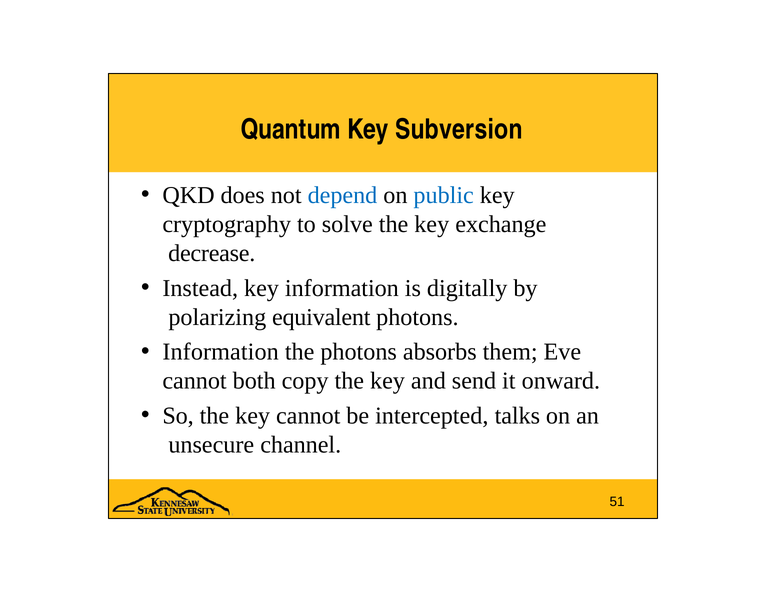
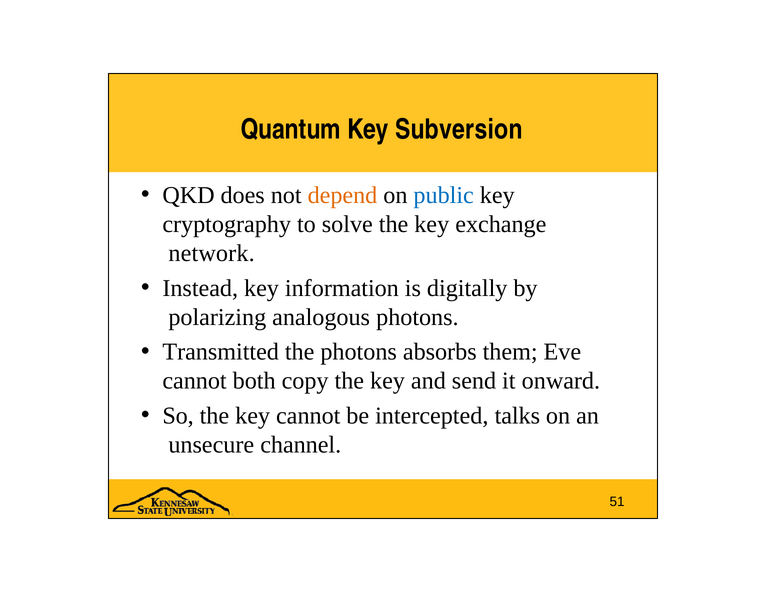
depend colour: blue -> orange (342, 195)
decrease: decrease -> network (212, 253)
equivalent: equivalent -> analogous (321, 317)
Information: Information -> Transmitted (221, 352)
